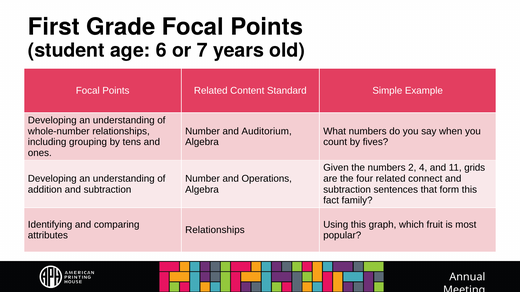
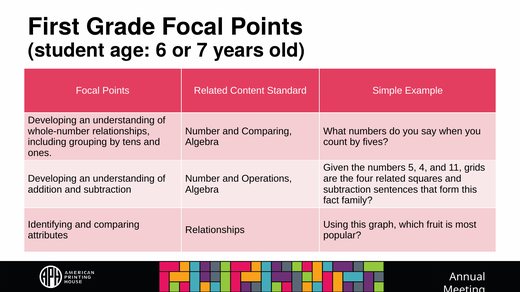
Number and Auditorium: Auditorium -> Comparing (267, 131)
2: 2 -> 5 (412, 168)
connect: connect -> squares (425, 179)
